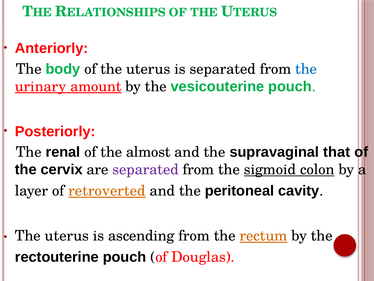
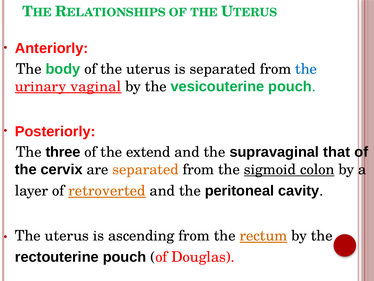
amount: amount -> vaginal (96, 86)
renal: renal -> three (63, 152)
almost: almost -> extend (148, 152)
separated colour: purple -> orange (146, 169)
